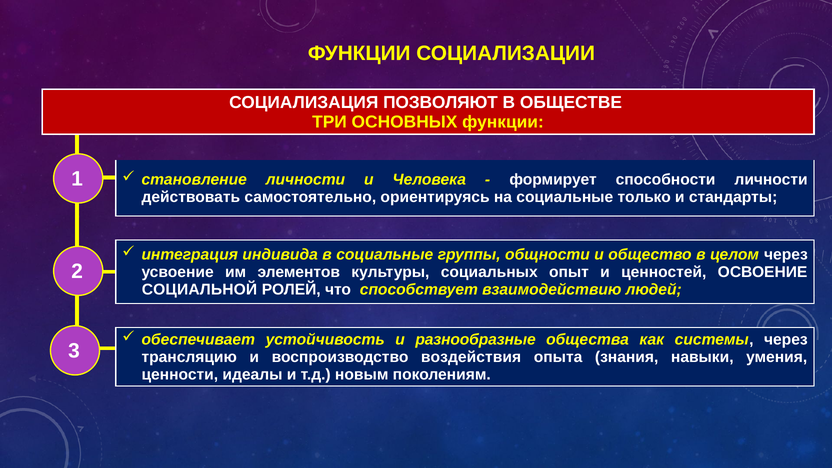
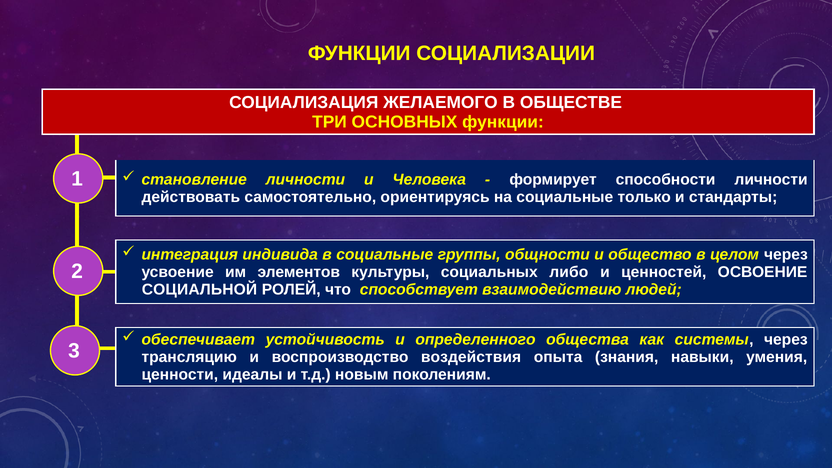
ПОЗВОЛЯЮТ: ПОЗВОЛЯЮТ -> ЖЕЛАЕМОГО (440, 102)
опыт: опыт -> либо (569, 272)
разнообразные: разнообразные -> определенного (475, 339)
